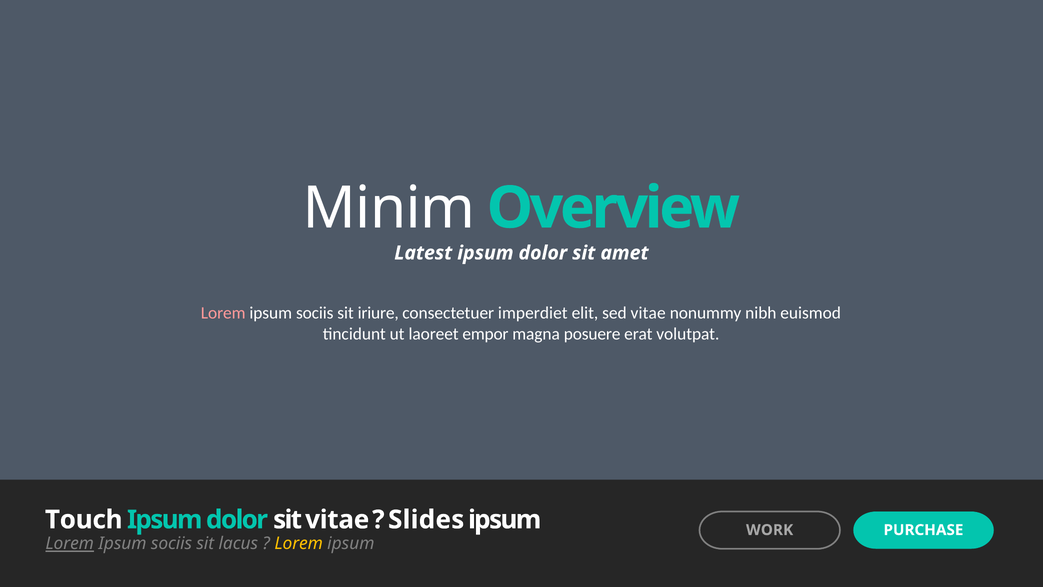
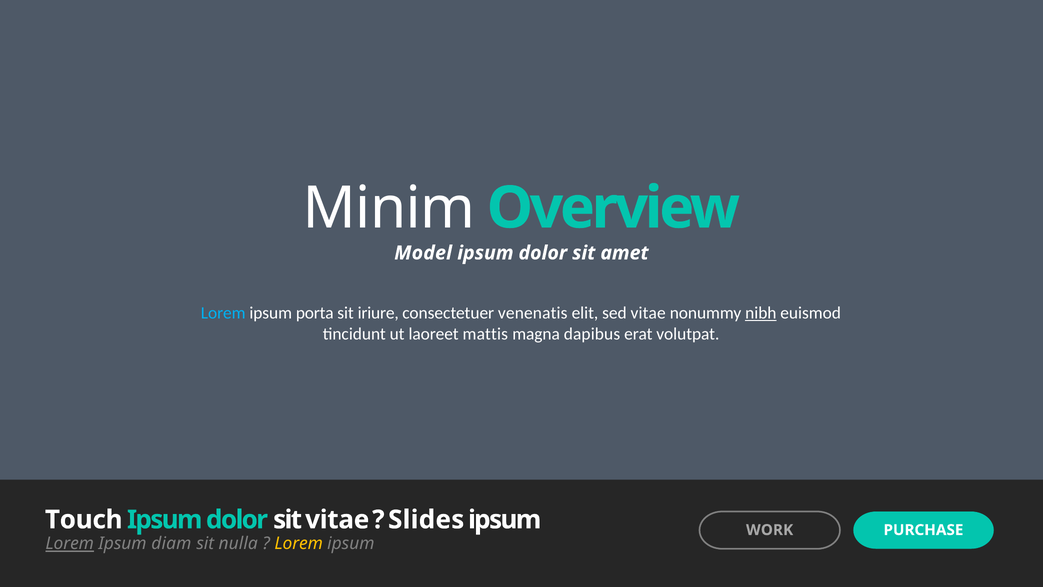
Latest: Latest -> Model (423, 253)
Lorem colour: pink -> light blue (223, 313)
sociis: sociis -> porta (315, 313)
imperdiet: imperdiet -> venenatis (533, 313)
nibh underline: none -> present (761, 313)
empor: empor -> mattis (485, 334)
posuere: posuere -> dapibus (592, 334)
sociis: sociis -> diam (171, 543)
lacus: lacus -> nulla (238, 543)
